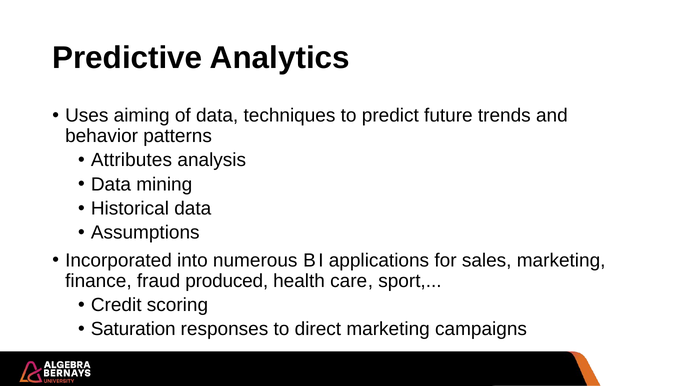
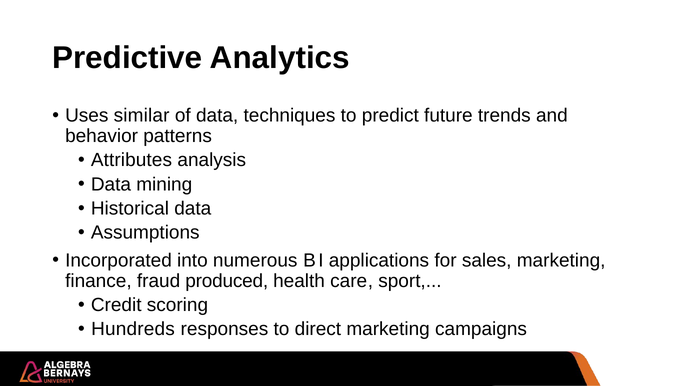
aiming: aiming -> similar (142, 115)
Saturation: Saturation -> Hundreds (133, 329)
